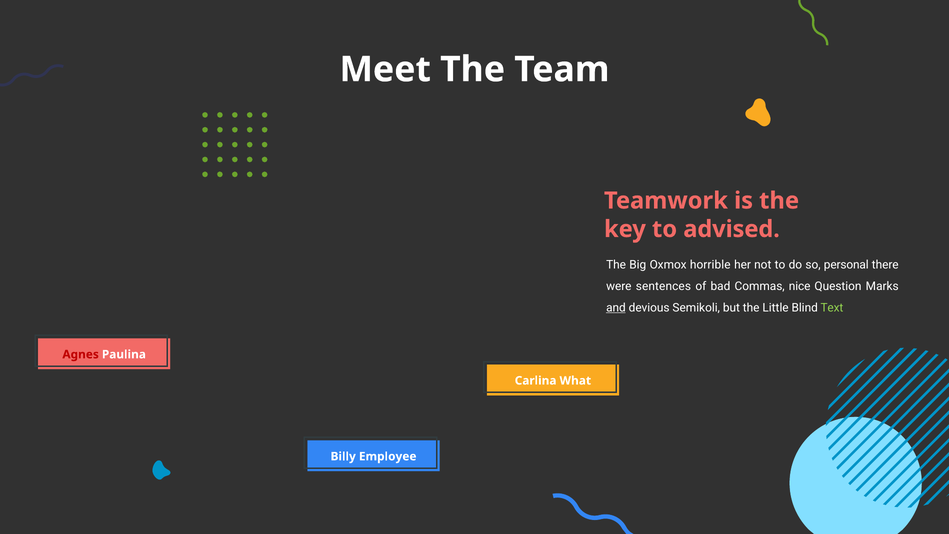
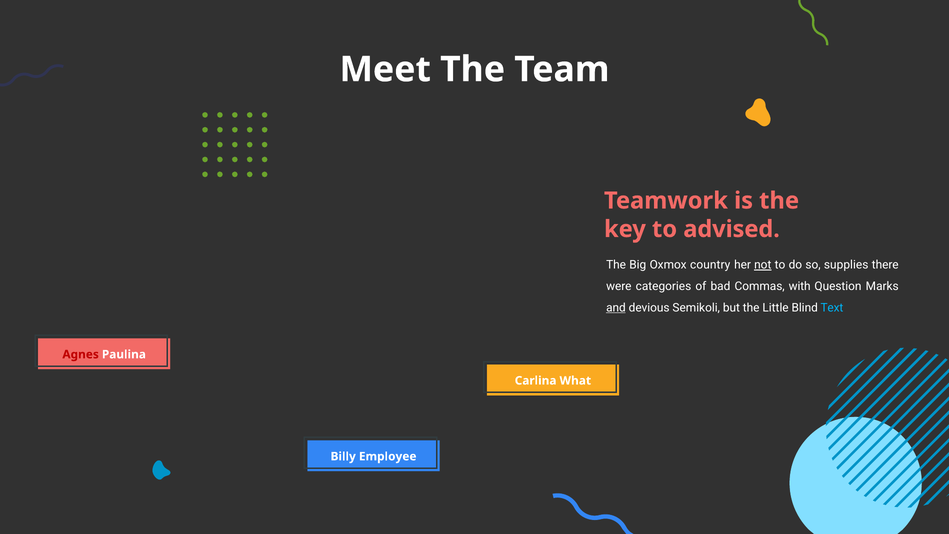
horrible: horrible -> country (710, 265)
not underline: none -> present (763, 265)
personal: personal -> supplies (846, 265)
sentences: sentences -> categories (663, 286)
nice: nice -> with (800, 286)
Text colour: light green -> light blue (832, 308)
